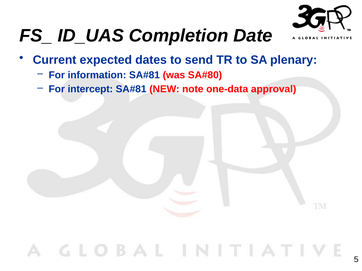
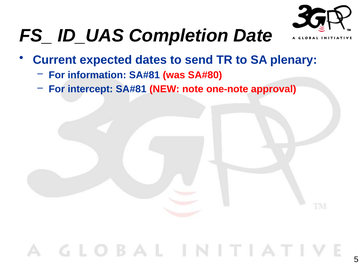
one-data: one-data -> one-note (227, 89)
